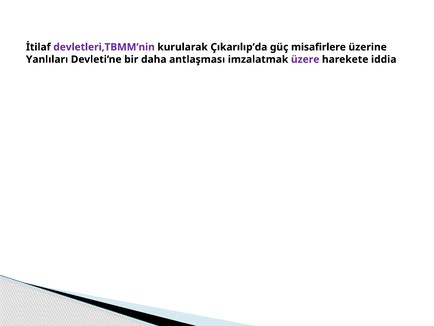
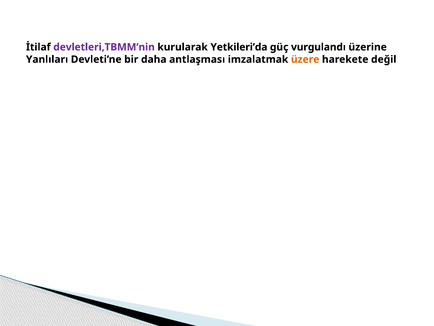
Çıkarılıp’da: Çıkarılıp’da -> Yetkileri’da (239, 47)
misafirlere: misafirlere -> vurgulandı (318, 47)
üzere colour: purple -> orange (305, 59)
iddia: iddia -> değil (384, 59)
